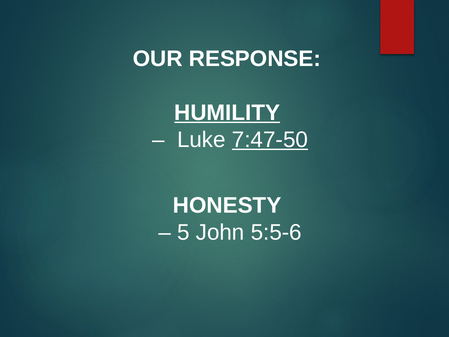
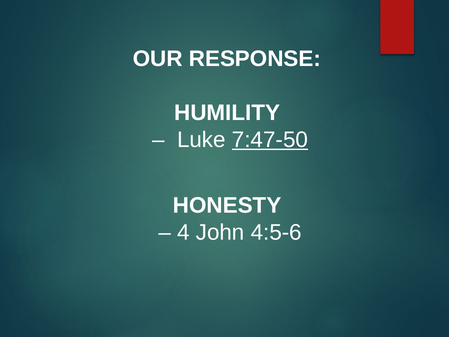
HUMILITY underline: present -> none (227, 113)
5: 5 -> 4 (183, 232)
5:5-6: 5:5-6 -> 4:5-6 (276, 232)
